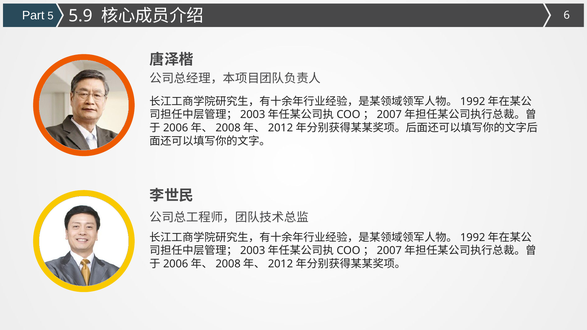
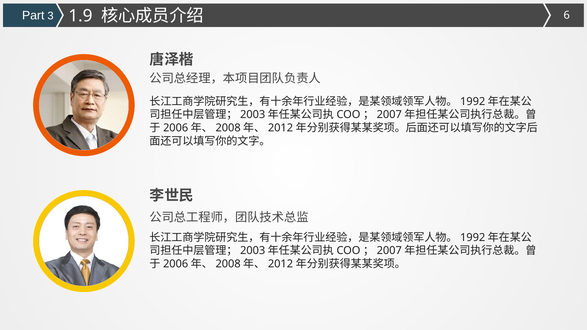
5: 5 -> 3 (51, 16)
5.9: 5.9 -> 1.9 (80, 16)
